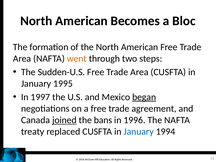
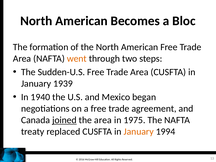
1995: 1995 -> 1939 (63, 84)
1997: 1997 -> 1940 (40, 97)
began underline: present -> none (144, 97)
the bans: bans -> area (103, 120)
1996: 1996 -> 1975 (134, 120)
January colour: blue -> orange (139, 132)
